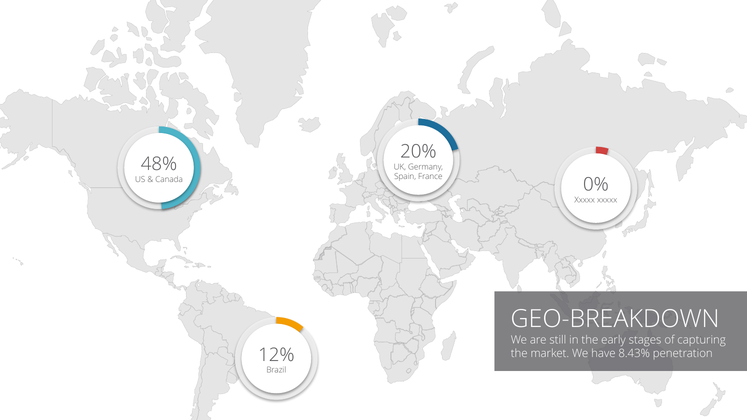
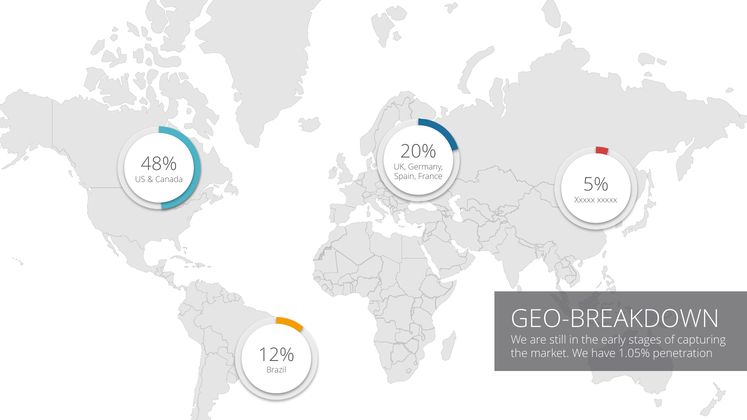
0%: 0% -> 5% (596, 185)
8.43%: 8.43% -> 1.05% (634, 354)
